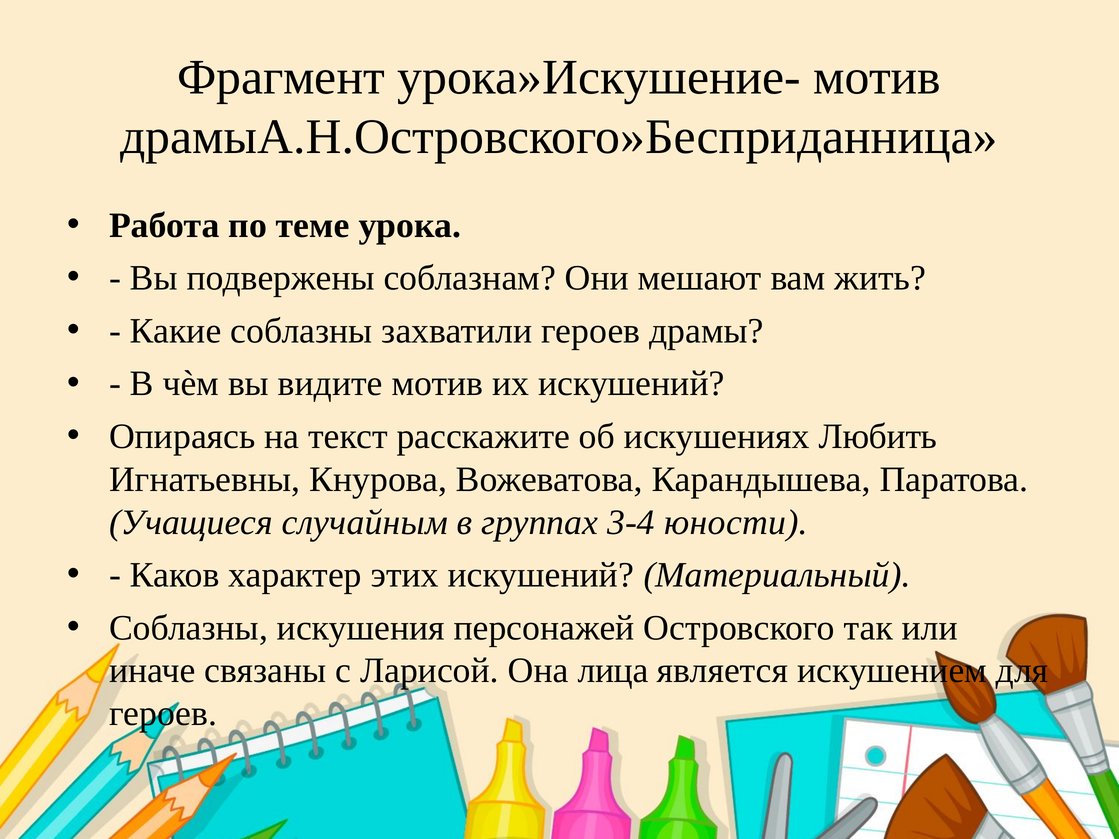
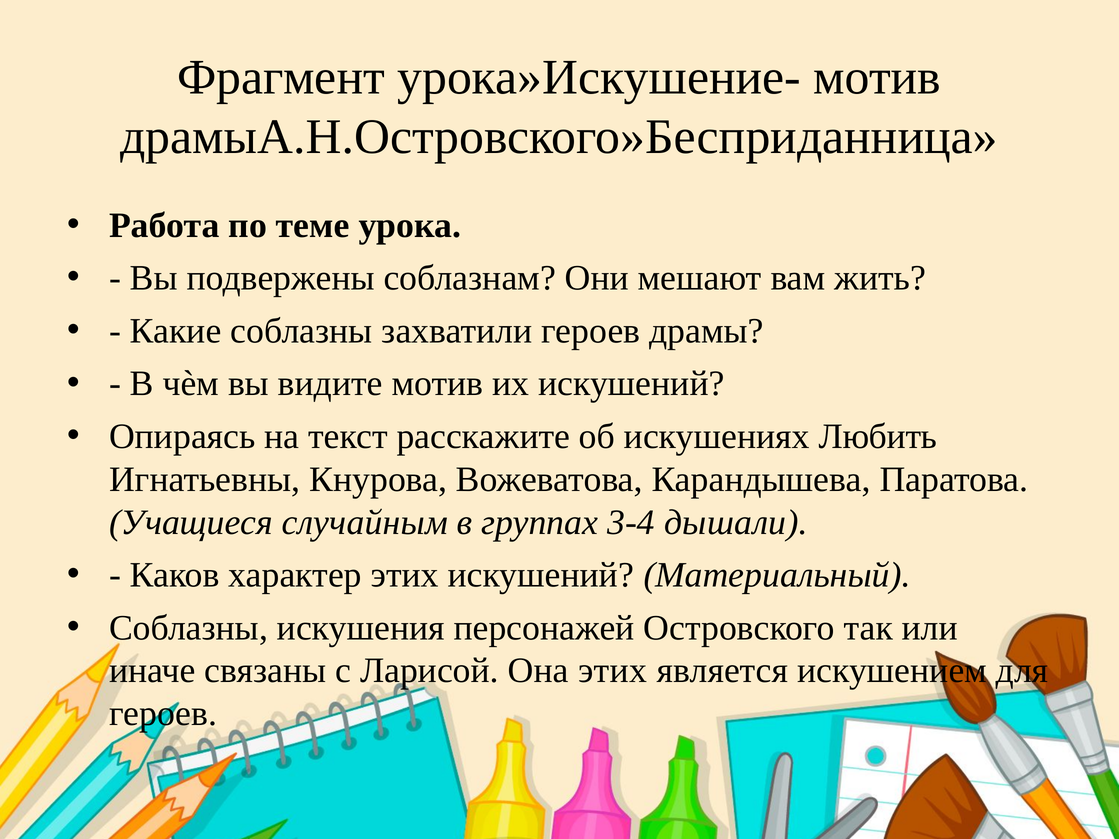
юности: юности -> дышали (736, 522)
Она лица: лица -> этих (613, 671)
